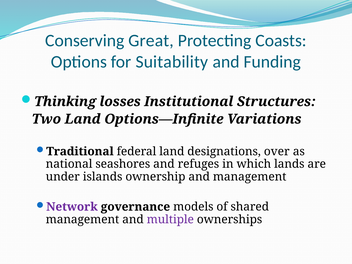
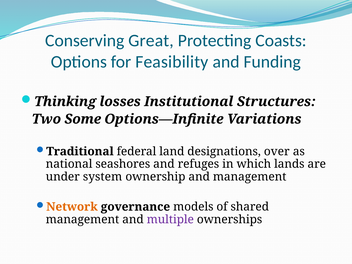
Suitability: Suitability -> Feasibility (172, 62)
Two Land: Land -> Some (83, 119)
islands: islands -> system (103, 177)
Network colour: purple -> orange (72, 207)
